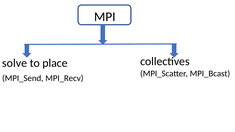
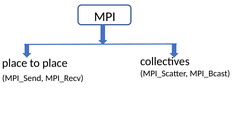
solve: solve -> place (15, 63)
